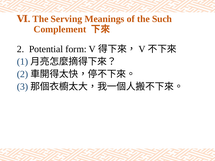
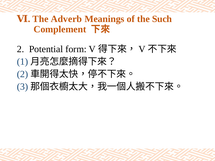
Serving: Serving -> Adverb (66, 19)
